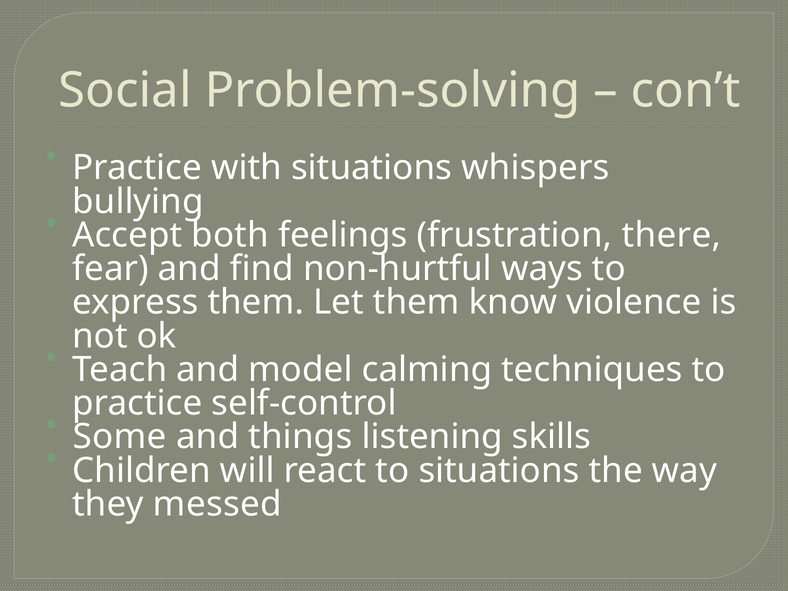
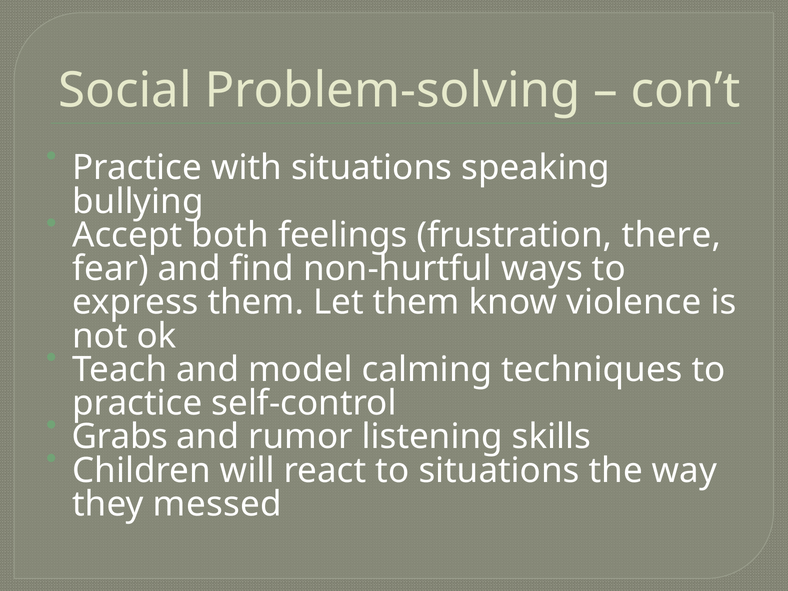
whispers: whispers -> speaking (536, 168)
Some: Some -> Grabs (120, 437)
things: things -> rumor (300, 437)
